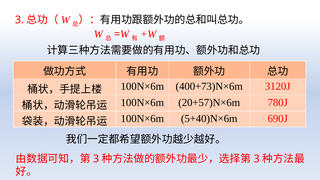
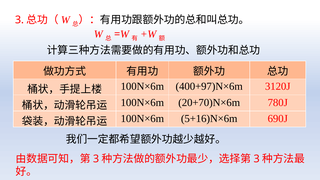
400+73)N×6m: 400+73)N×6m -> 400+97)N×6m (209, 86)
20+57)N×6m: 20+57)N×6m -> 20+70)N×6m (209, 102)
5+40)N×6m: 5+40)N×6m -> 5+16)N×6m (209, 119)
